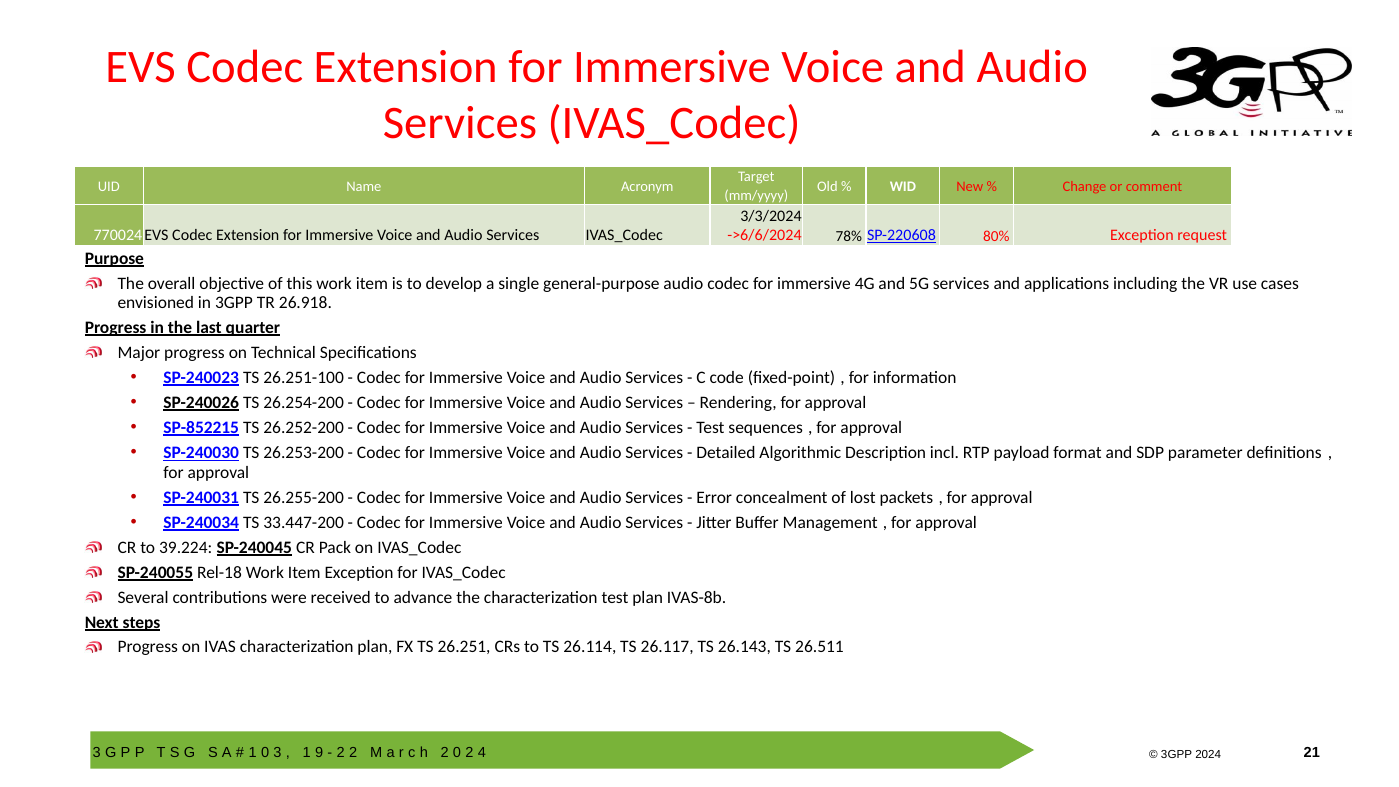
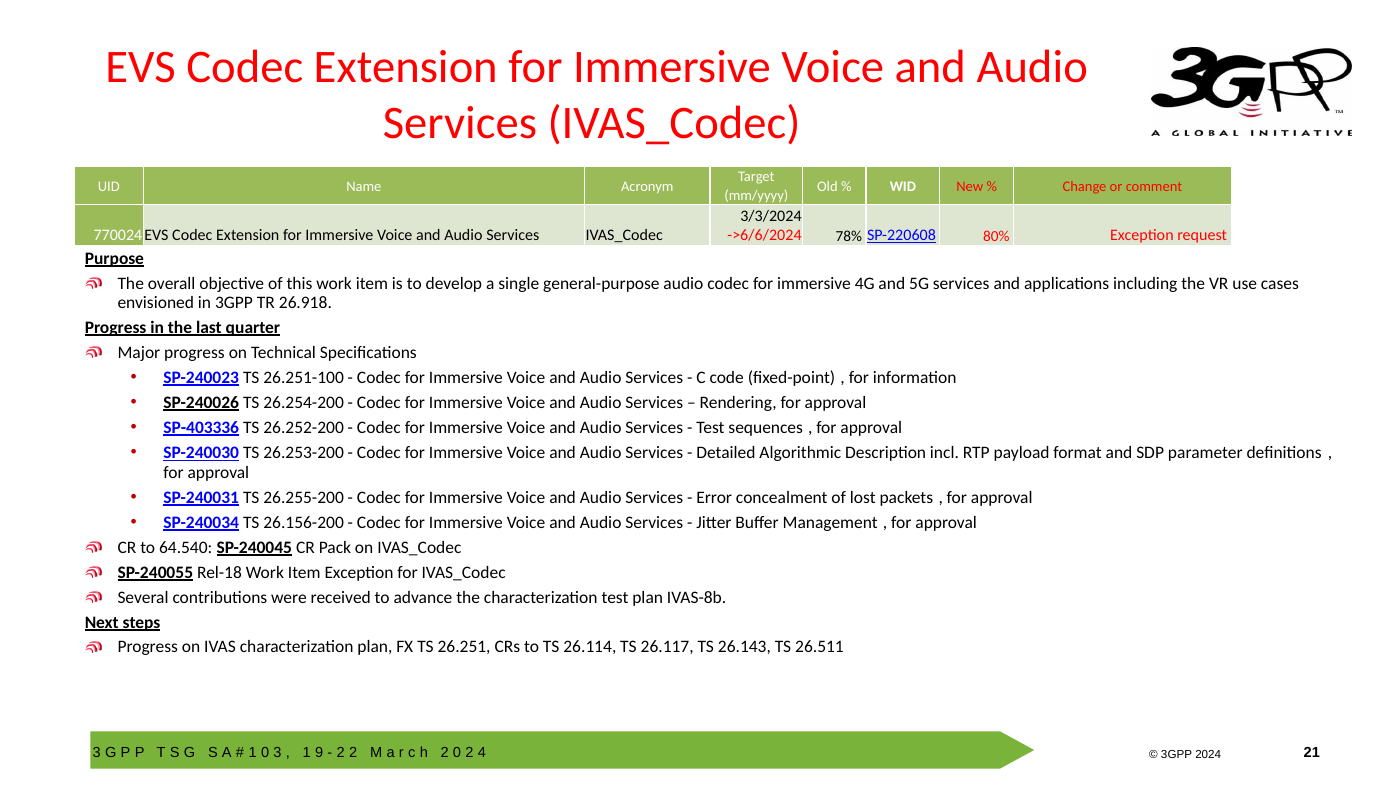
SP-852215: SP-852215 -> SP-403336 (201, 428)
33.447-200: 33.447-200 -> 26.156-200 (304, 522)
39.224: 39.224 -> 64.540 (186, 548)
